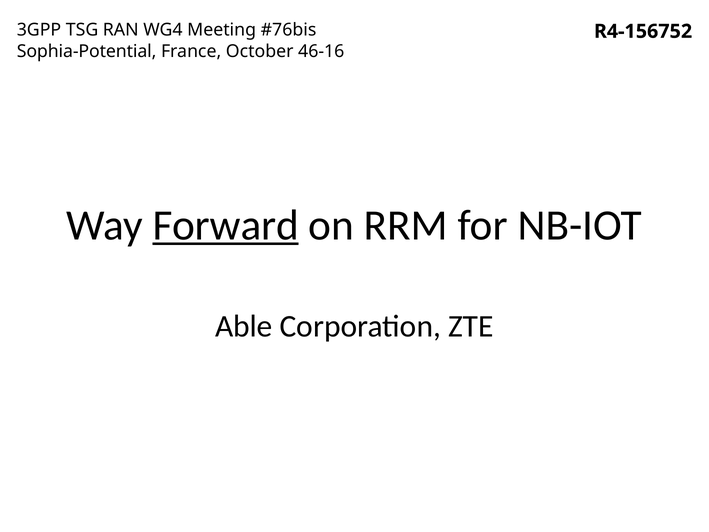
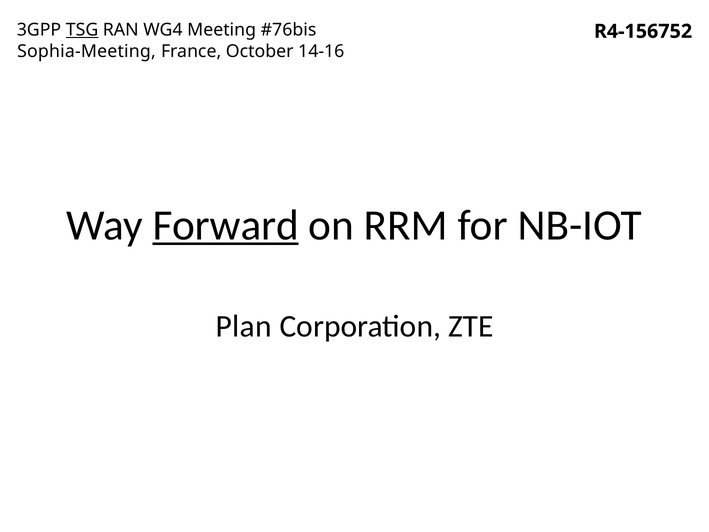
TSG underline: none -> present (82, 30)
Sophia-Potential: Sophia-Potential -> Sophia-Meeting (86, 51)
46-16: 46-16 -> 14-16 (321, 51)
Able: Able -> Plan (244, 326)
